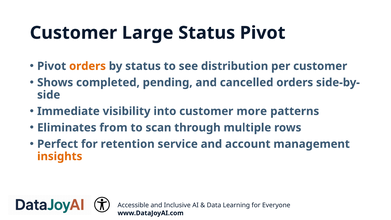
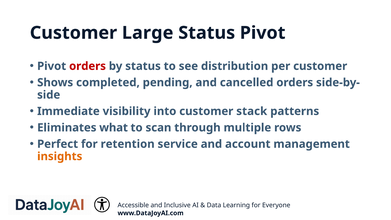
orders colour: orange -> red (88, 66)
more: more -> stack (252, 111)
from: from -> what (114, 128)
